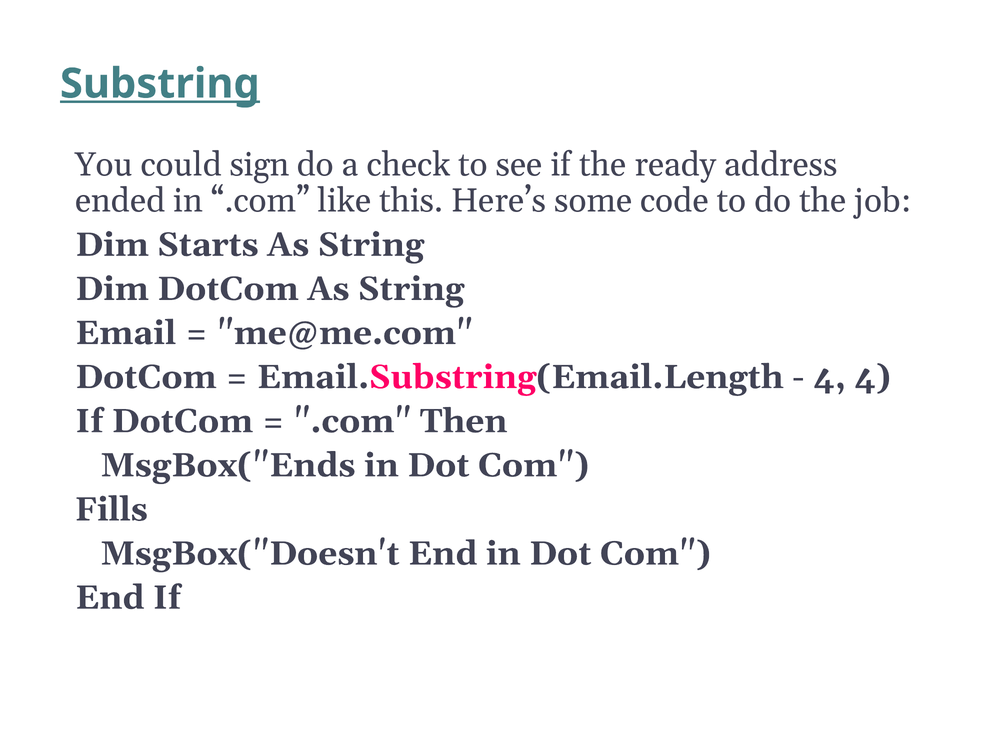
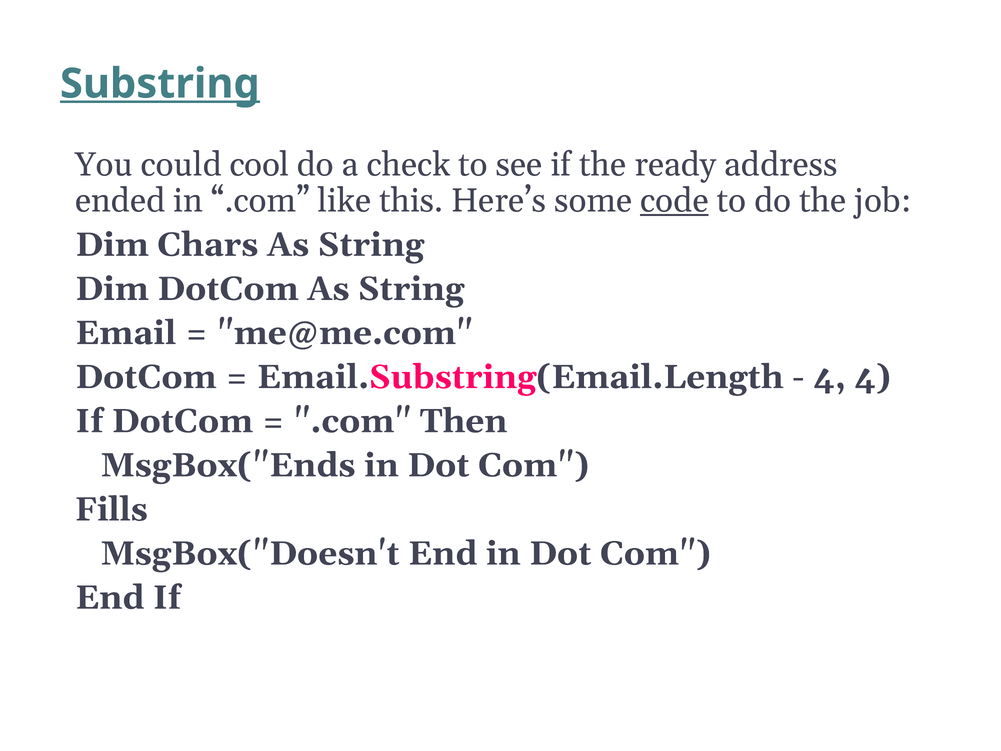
sign: sign -> cool (260, 165)
code underline: none -> present (674, 201)
Starts: Starts -> Chars (208, 245)
